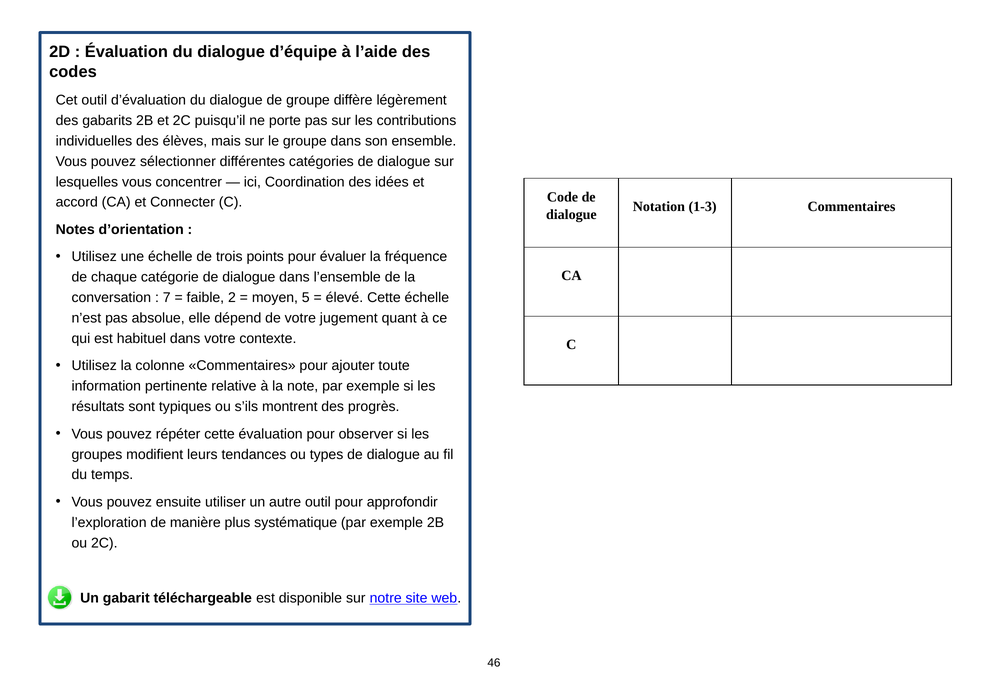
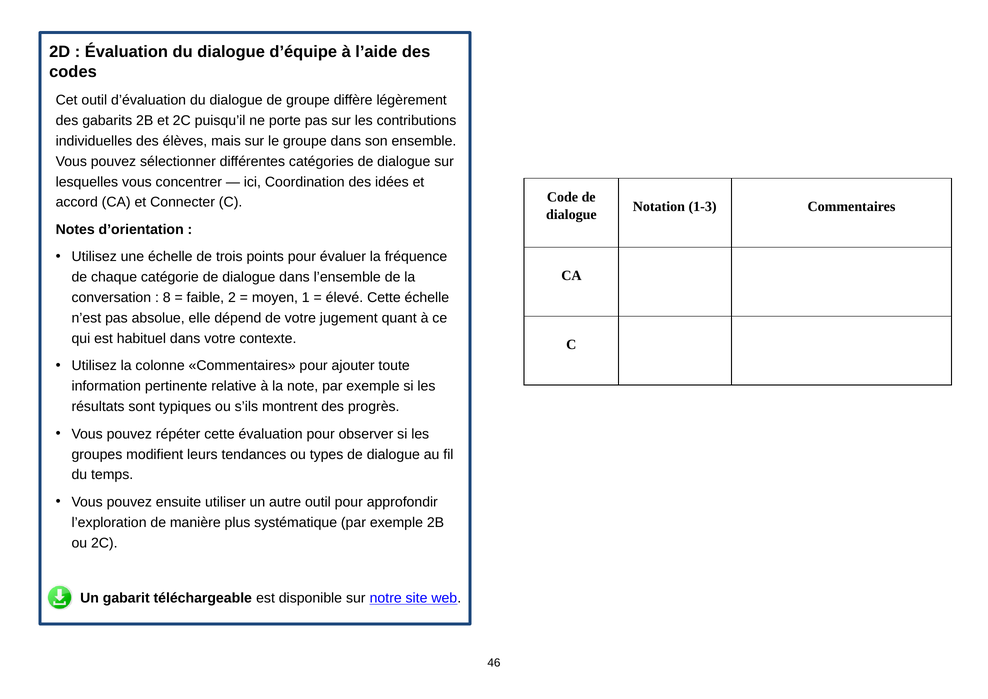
7: 7 -> 8 (167, 298)
5: 5 -> 1 (306, 298)
